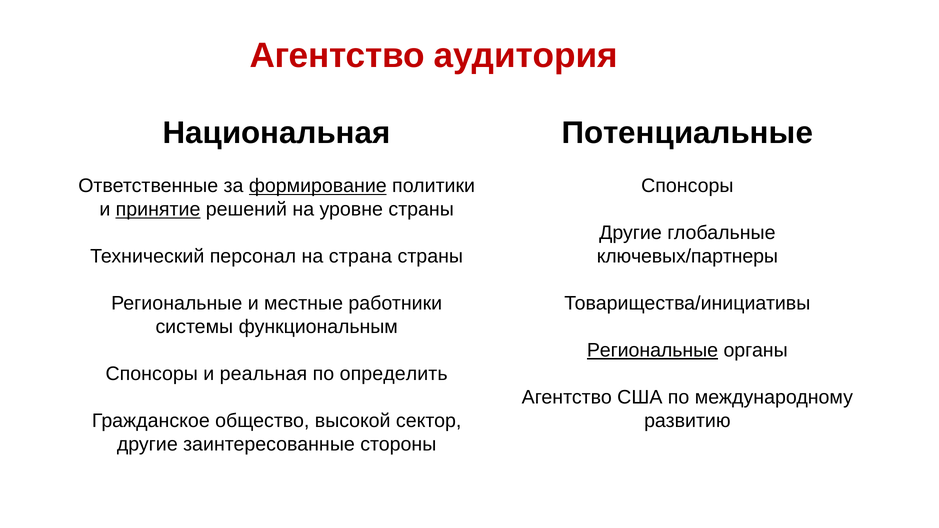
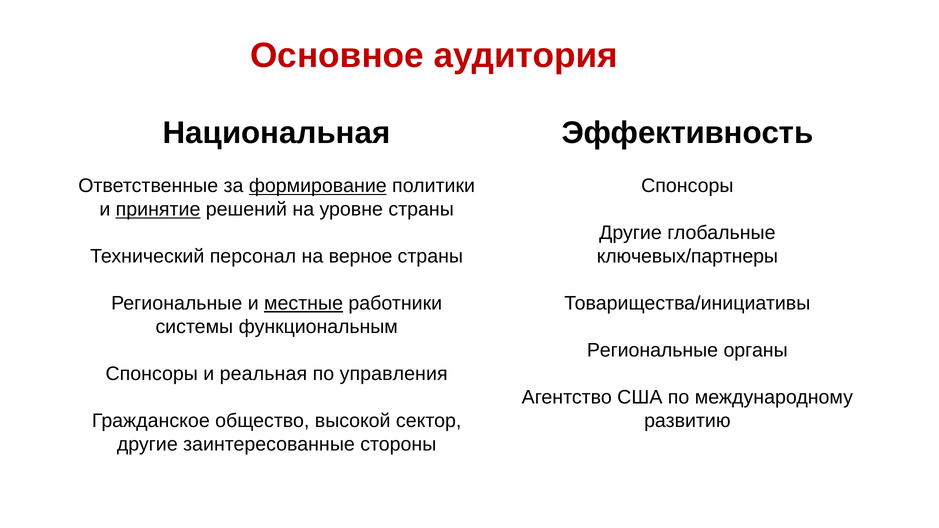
Агентство: Агентство -> Основное (337, 56)
Потенциальные: Потенциальные -> Эффективность (687, 133)
страна: страна -> верное (361, 256)
местные underline: none -> present (304, 303)
Региональные underline: present -> none (652, 350)
определить: определить -> управления (394, 374)
